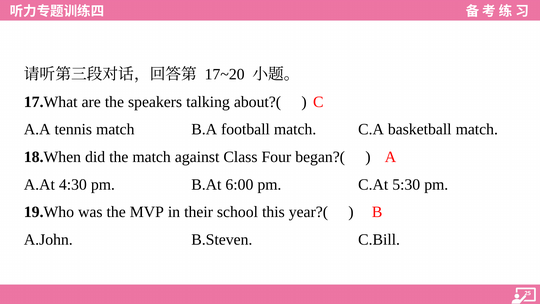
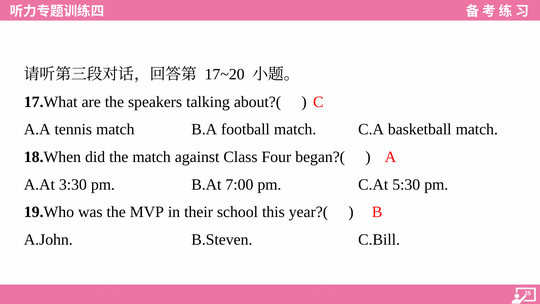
4:30: 4:30 -> 3:30 (73, 184)
6:00: 6:00 -> 7:00 (239, 184)
